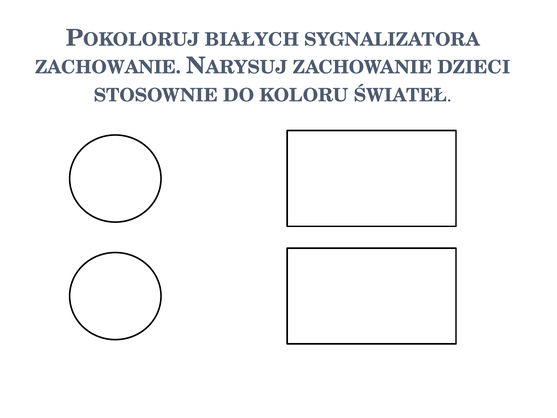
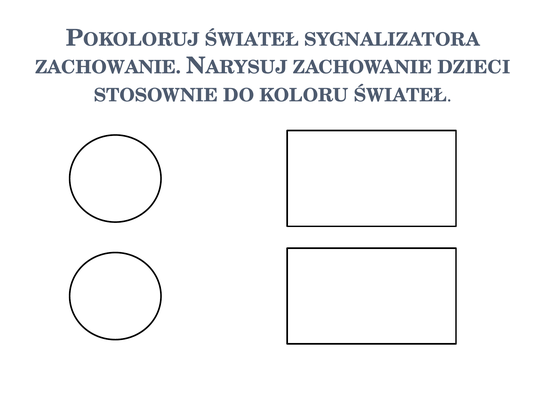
BIAŁYCH: BIAŁYCH -> ŚWIATEŁ (252, 40)
